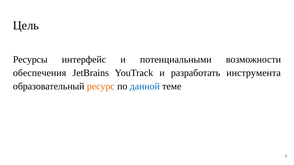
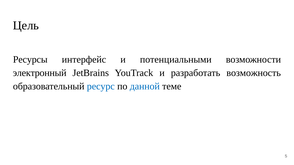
обеспечения: обеспечения -> электронный (40, 73)
инструмента: инструмента -> возможность (254, 73)
ресурс colour: orange -> blue (101, 86)
